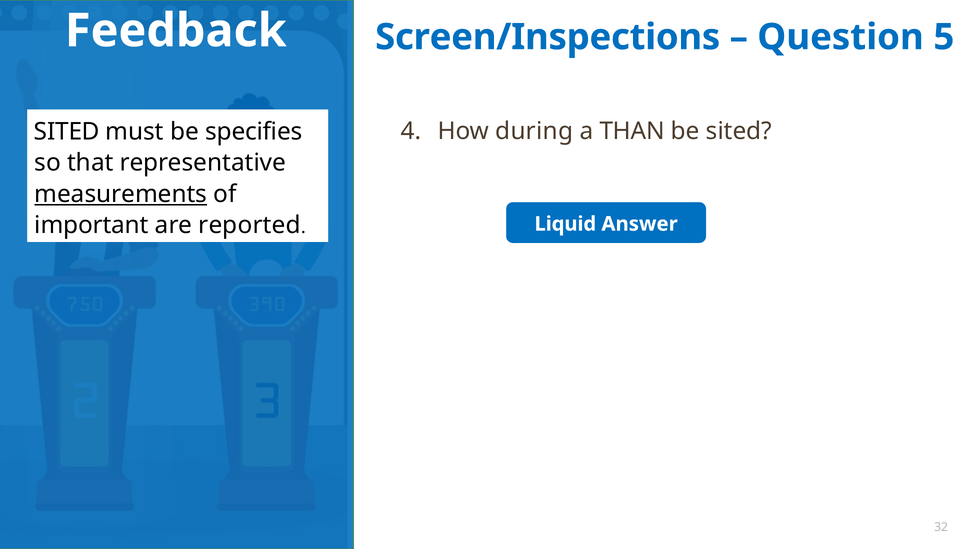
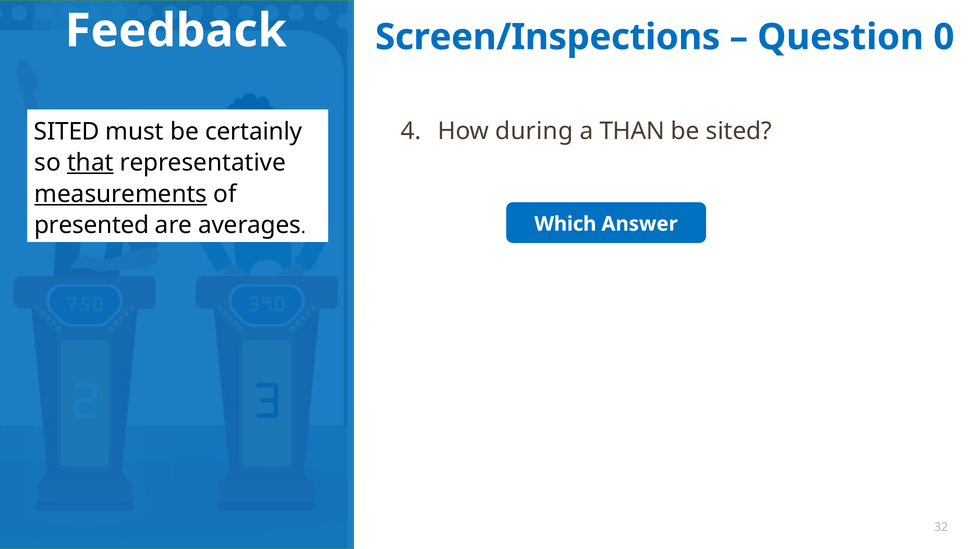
5: 5 -> 0 (944, 37)
specifies: specifies -> certainly (254, 132)
that underline: none -> present (90, 163)
important: important -> presented (92, 226)
reported: reported -> averages (250, 226)
Liquid: Liquid -> Which (565, 224)
